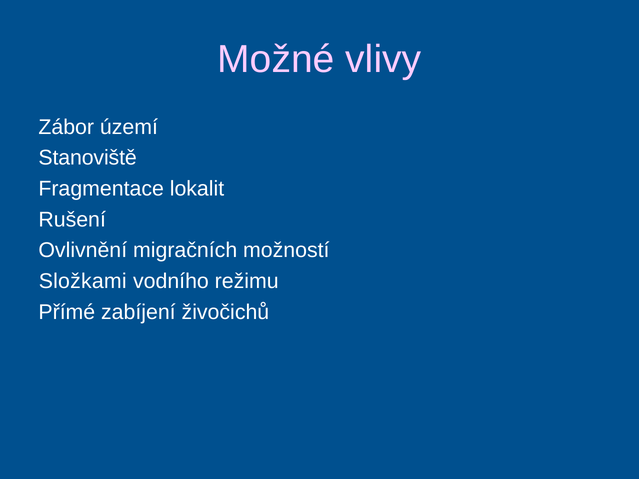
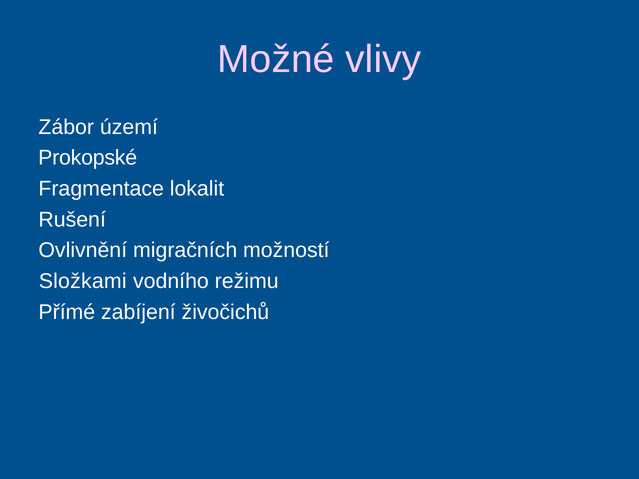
Stanoviště: Stanoviště -> Prokopské (88, 158)
